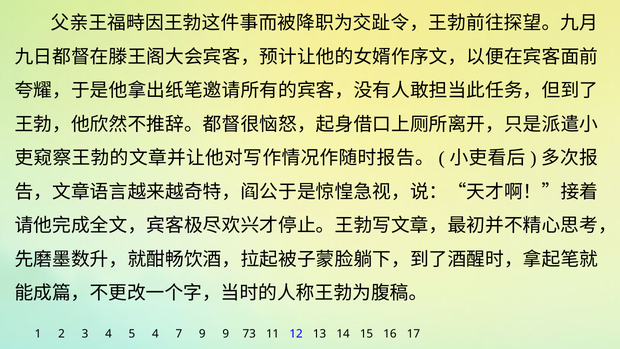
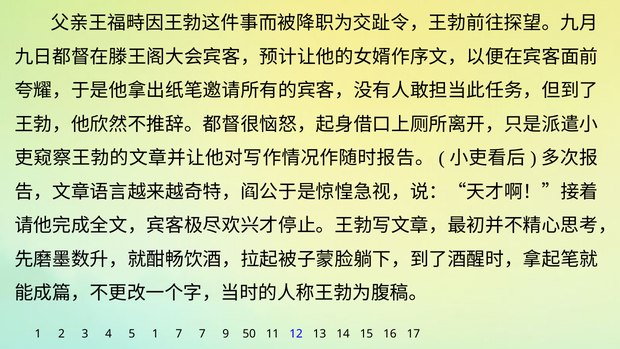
5 4: 4 -> 1 (155, 334)
7 9: 9 -> 7 (202, 334)
73: 73 -> 50 (249, 334)
